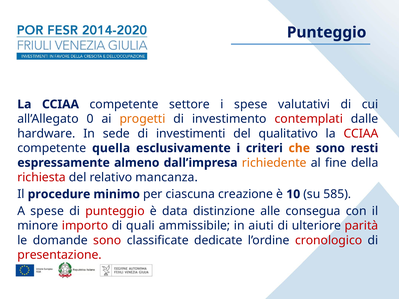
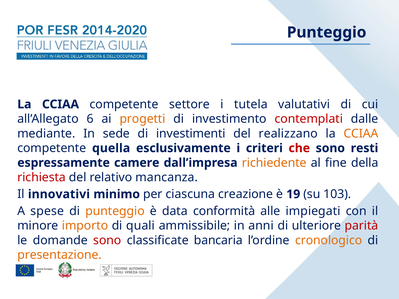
i spese: spese -> tutela (251, 104)
0: 0 -> 6 (90, 119)
hardware: hardware -> mediante (46, 134)
qualitativo: qualitativo -> realizzano (288, 134)
CCIAA colour: red -> orange (361, 134)
che colour: orange -> red (299, 148)
almeno: almeno -> camere (137, 163)
procedure: procedure -> innovativi (59, 194)
10: 10 -> 19 (293, 194)
585: 585 -> 103 (337, 194)
punteggio colour: red -> orange (115, 211)
distinzione: distinzione -> conformità (224, 211)
consegua: consegua -> impiegati (313, 211)
importo colour: red -> orange (85, 226)
aiuti: aiuti -> anni (261, 226)
dedicate: dedicate -> bancaria (218, 240)
cronologico colour: red -> orange (329, 240)
presentazione colour: red -> orange (60, 255)
